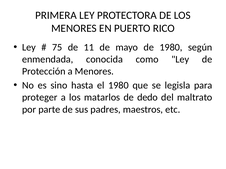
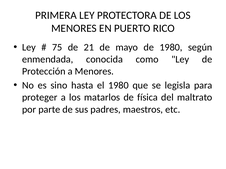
11: 11 -> 21 (89, 47)
dedo: dedo -> física (147, 98)
